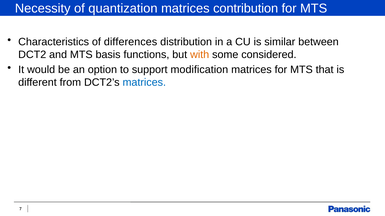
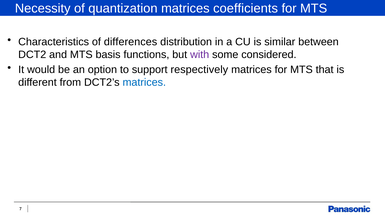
contribution: contribution -> coefficients (246, 9)
with colour: orange -> purple (200, 55)
modification: modification -> respectively (199, 70)
